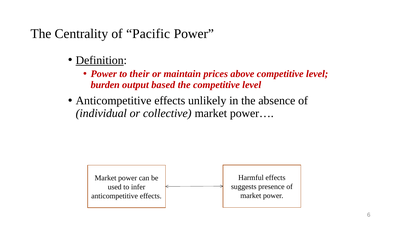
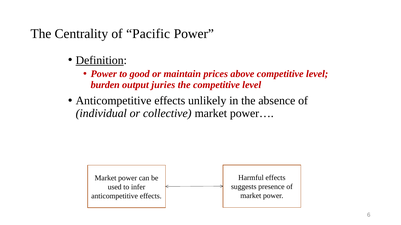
their: their -> good (140, 74)
based: based -> juries (163, 85)
